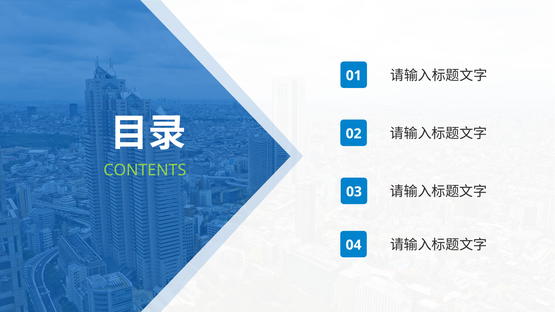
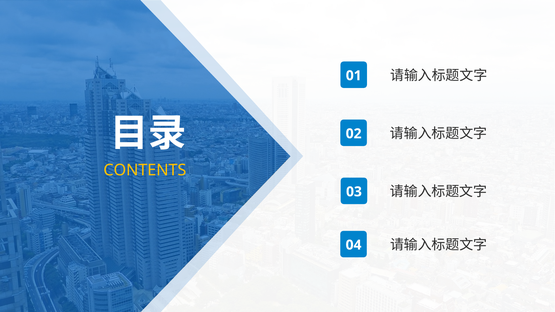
CONTENTS colour: light green -> yellow (145, 170)
